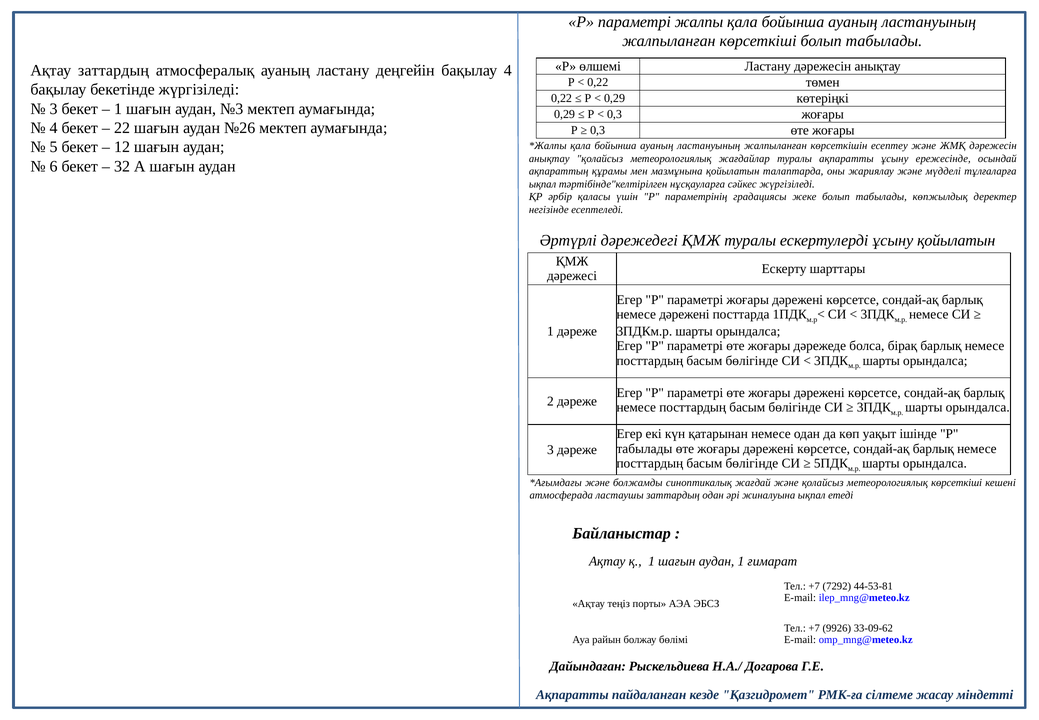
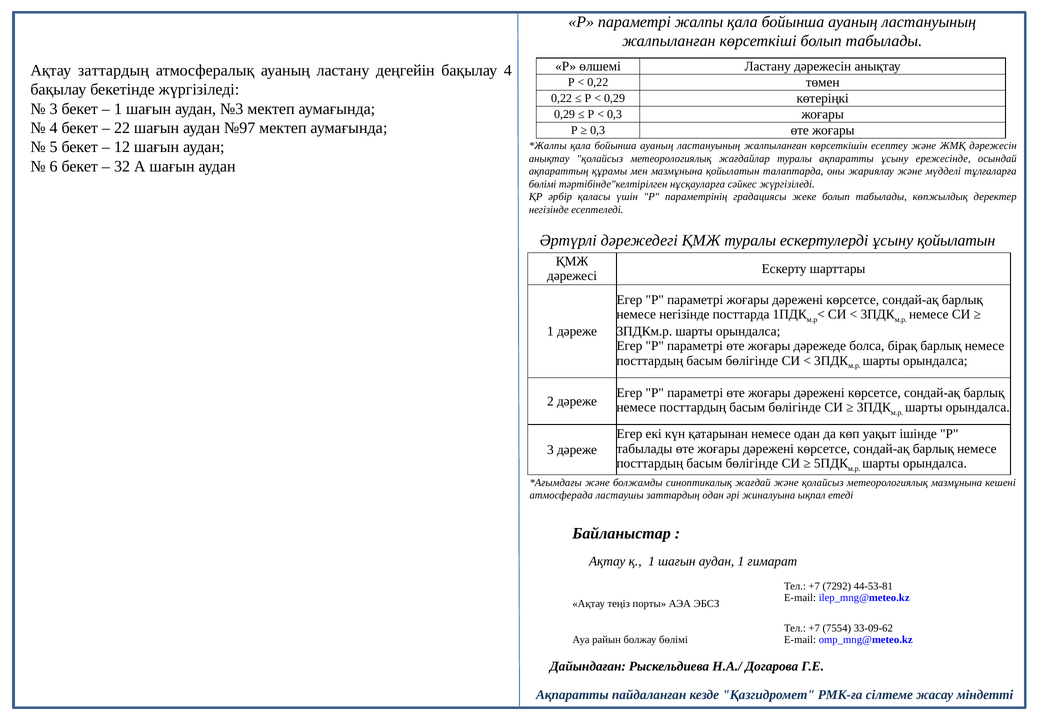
№26: №26 -> №97 (240, 128)
ықпал: ықпал -> бөлімі (543, 184)
немесе дәрежені: дәрежені -> негізінде (684, 314)
метеорологиялық көрсеткіші: көрсеткіші -> мазмұнына (957, 482)
9926: 9926 -> 7554 (837, 627)
